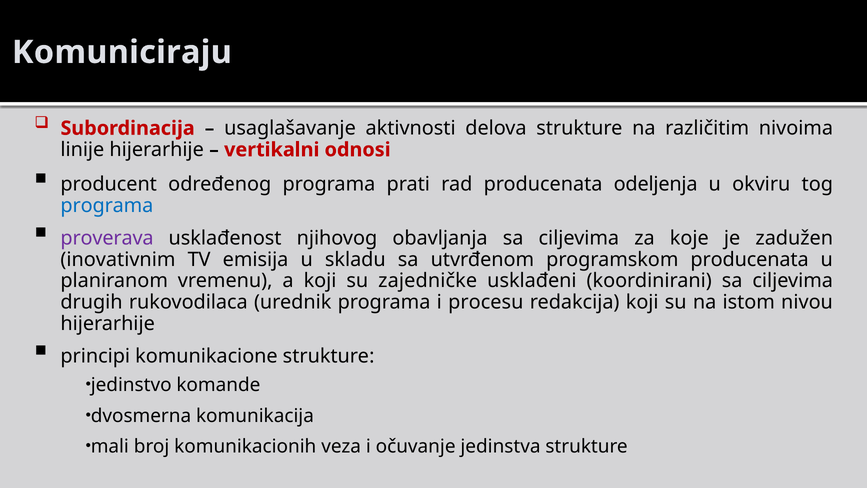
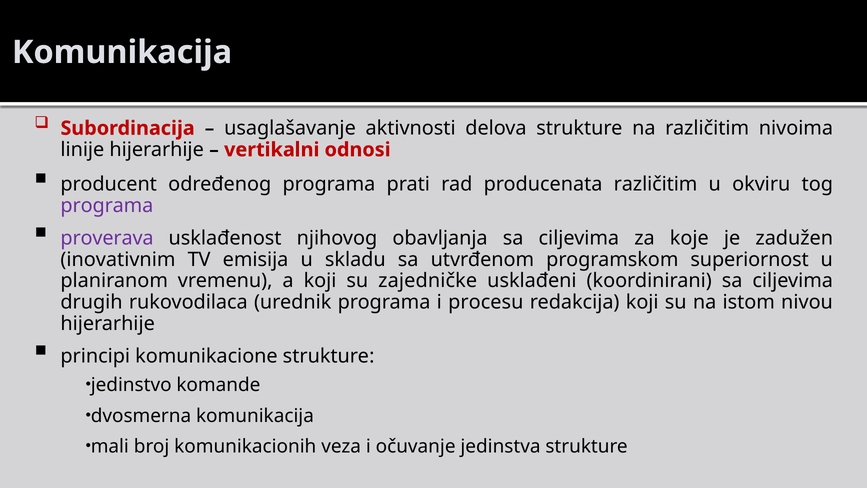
Komuniciraju: Komuniciraju -> Komunikacija (122, 52)
producenata odeljenja: odeljenja -> različitim (656, 184)
programa colour: blue -> purple (107, 206)
programskom producenata: producenata -> superiornost (750, 259)
